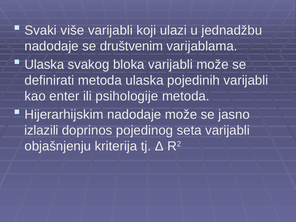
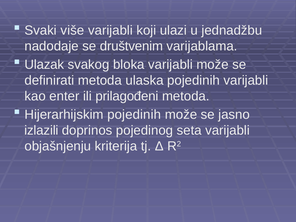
Ulaska: Ulaska -> Ulazak (44, 65)
psihologije: psihologije -> prilagođeni (127, 96)
Hijerarhijskim nadodaje: nadodaje -> pojedinih (134, 115)
